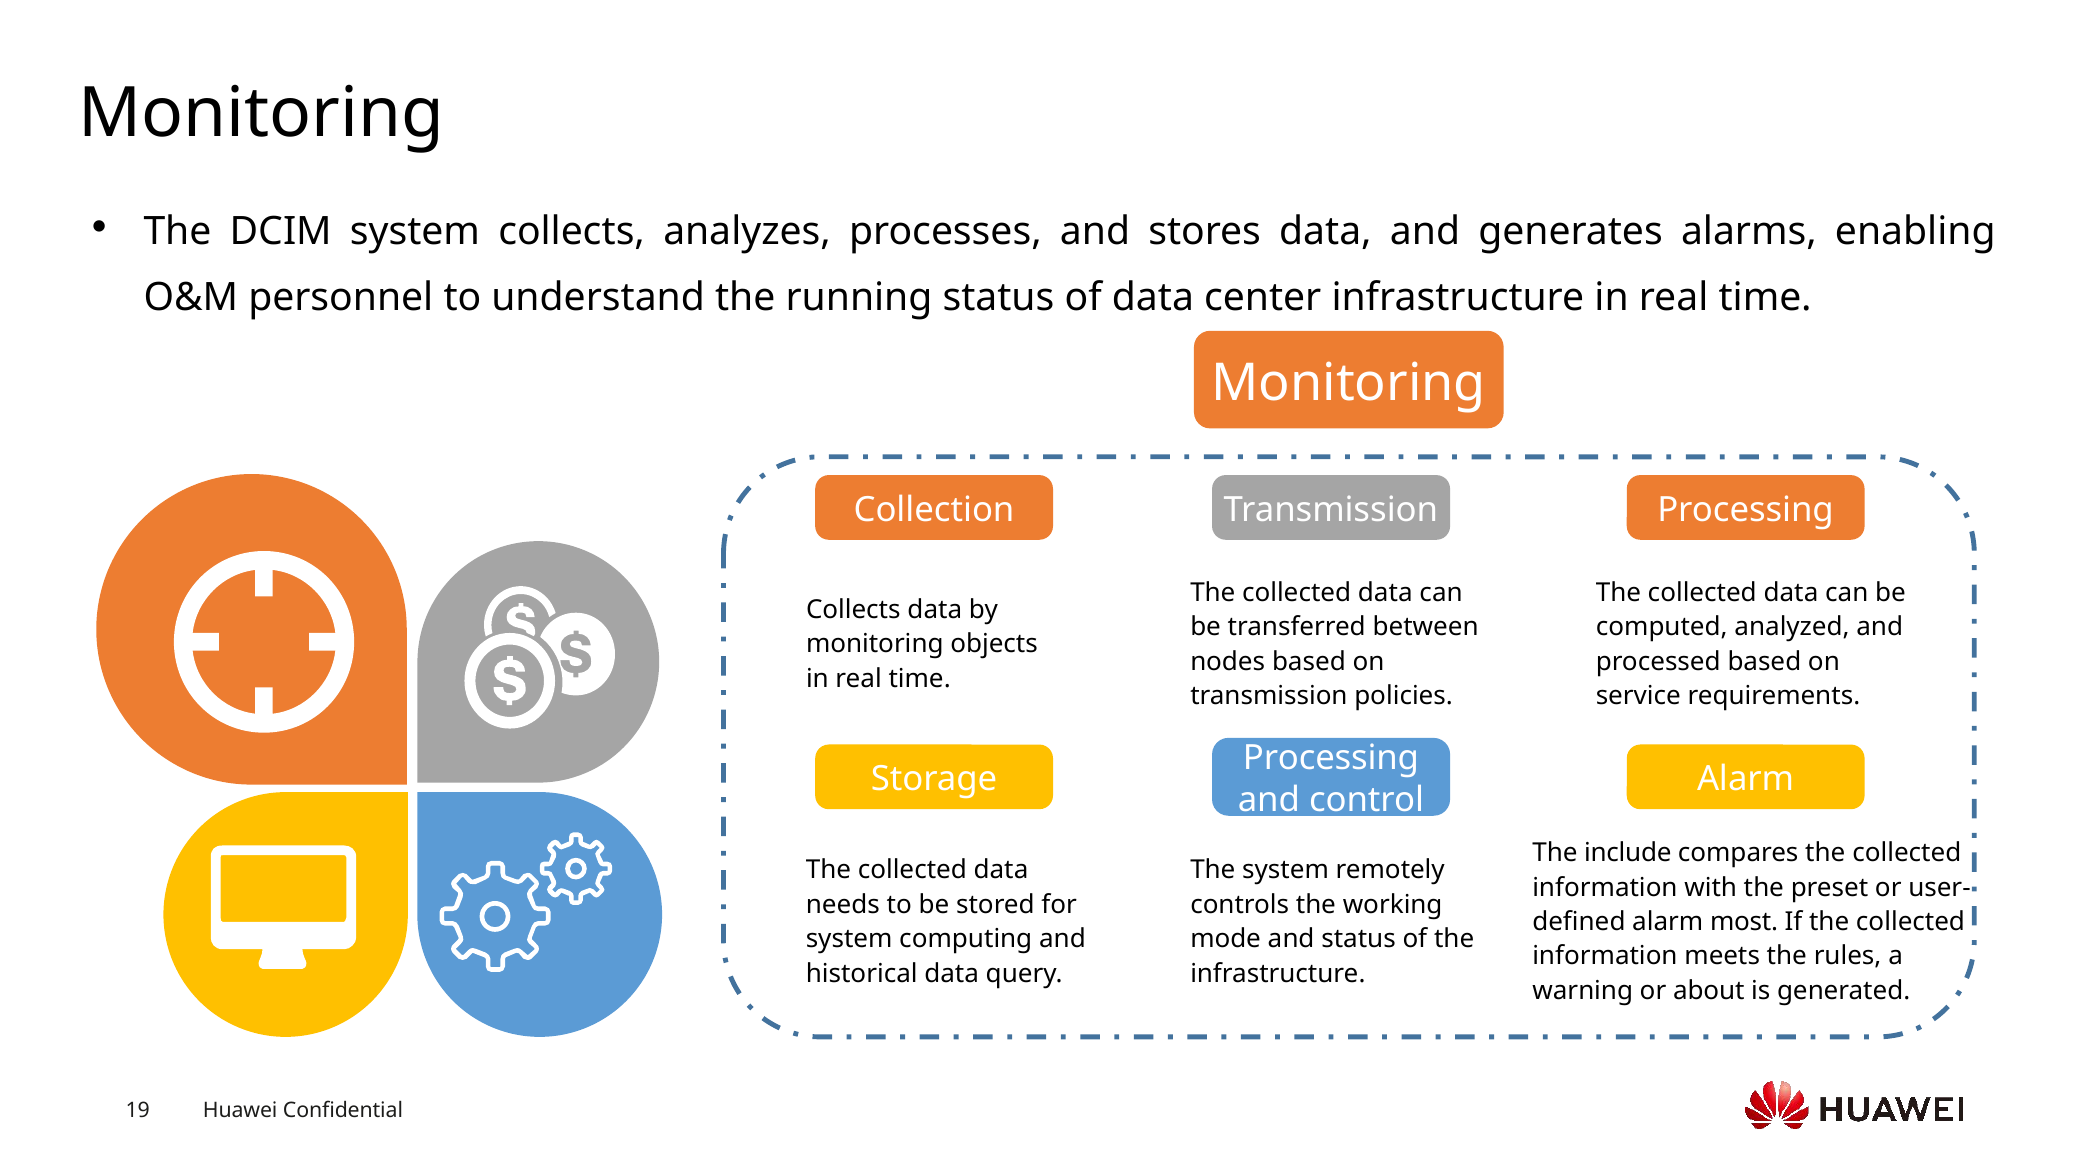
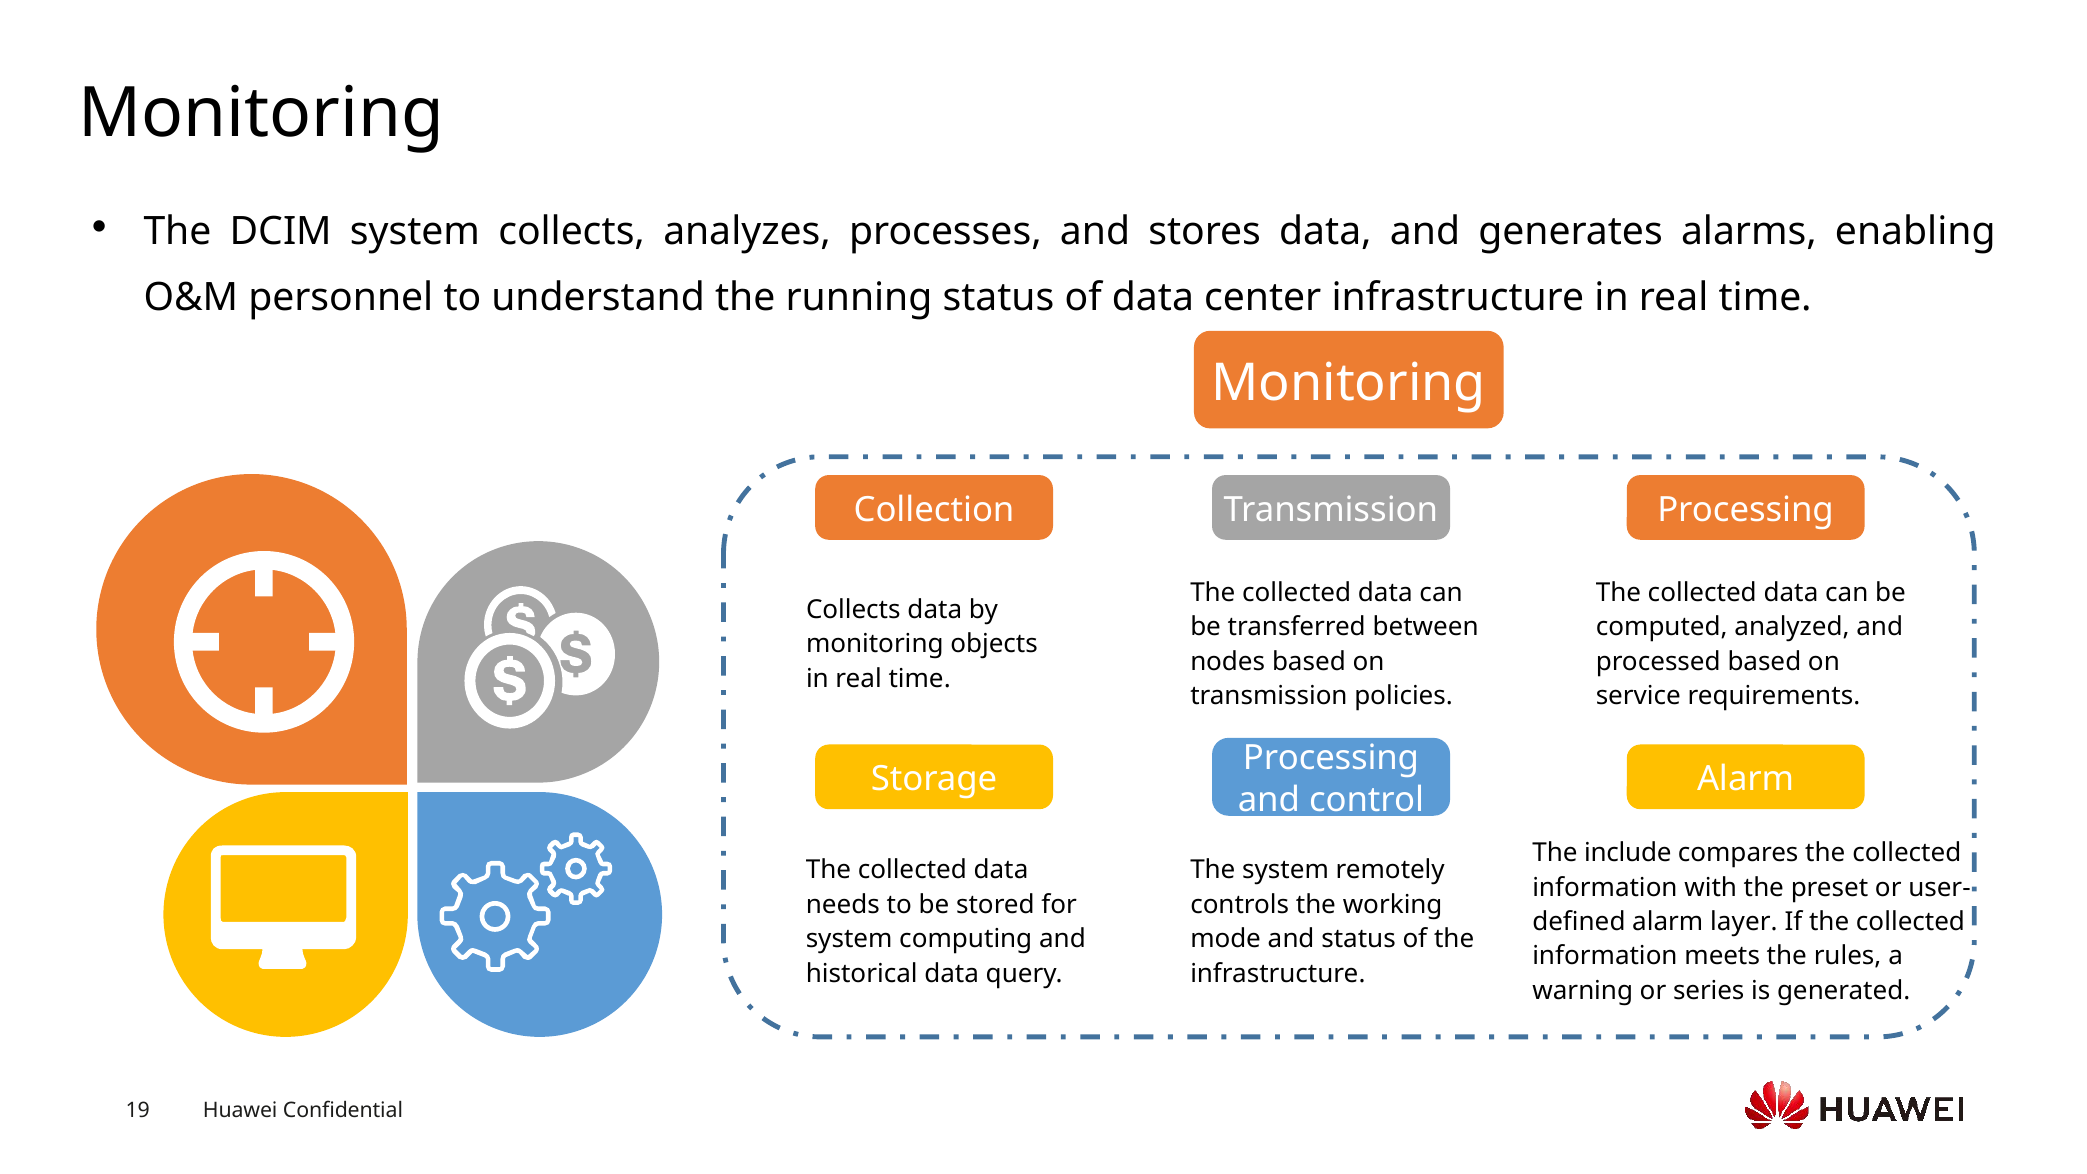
most: most -> layer (1744, 922)
about: about -> series (1709, 991)
